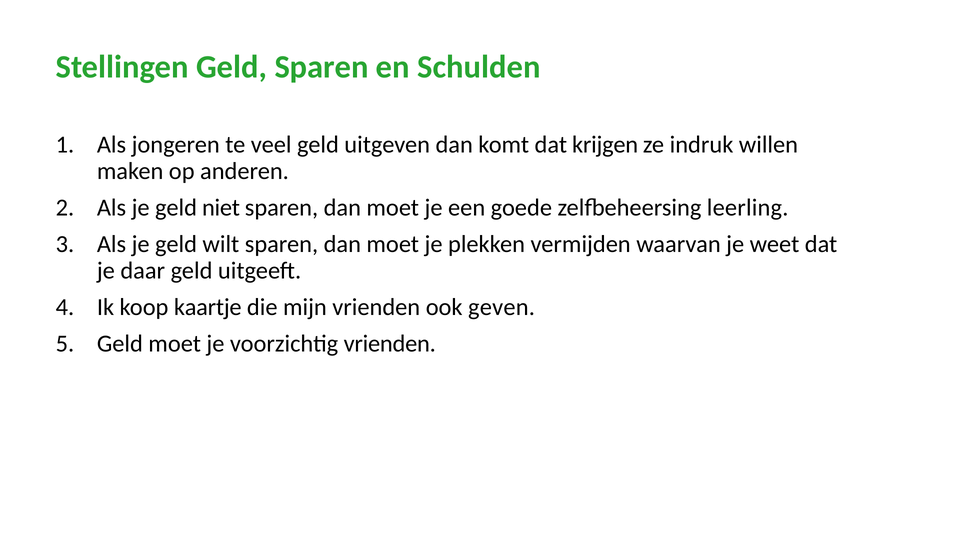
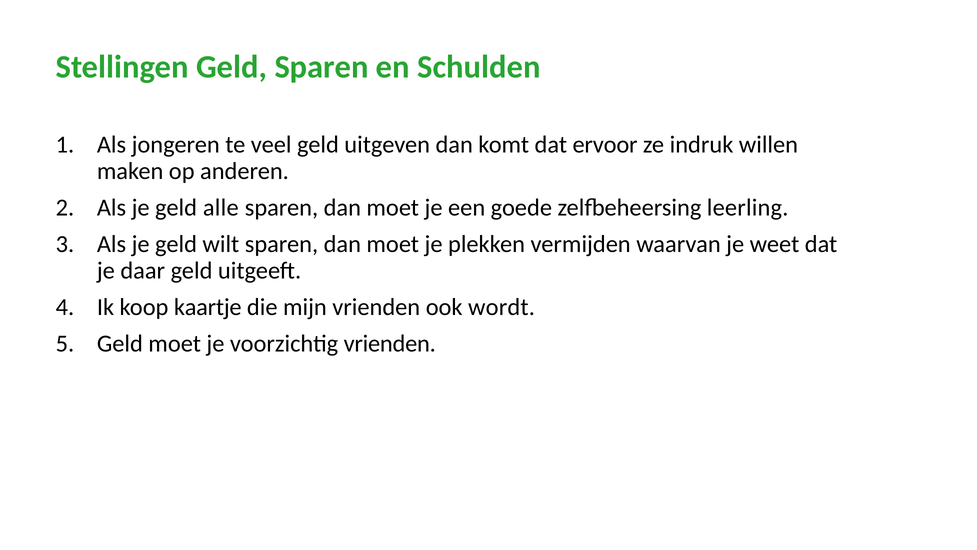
krijgen: krijgen -> ervoor (605, 145)
niet: niet -> alle (221, 208)
geven: geven -> wordt (502, 307)
